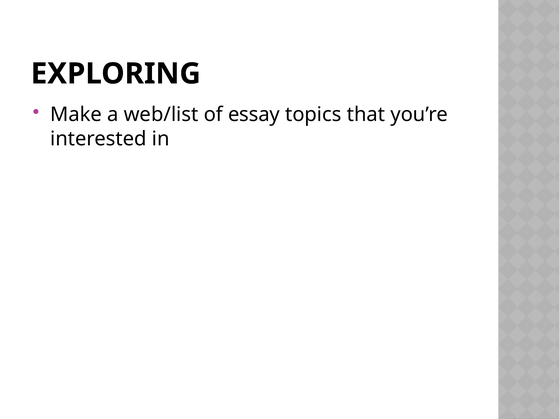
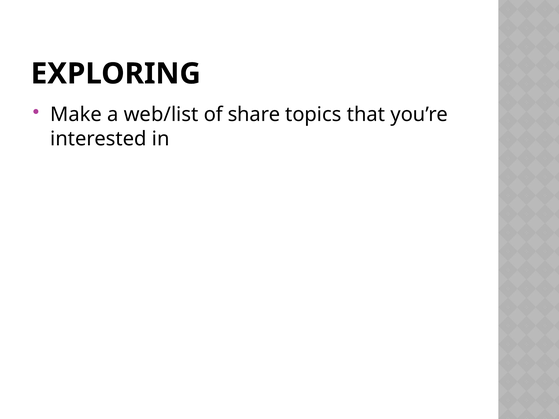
essay: essay -> share (254, 115)
